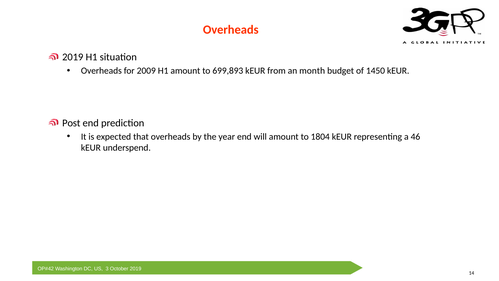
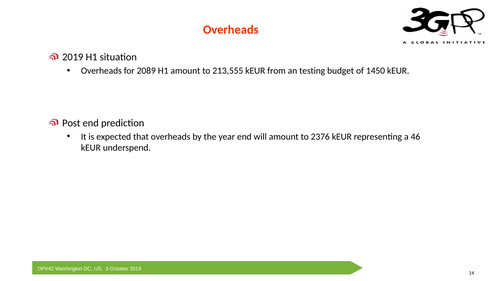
2009: 2009 -> 2089 (146, 71)
699,893: 699,893 -> 213,555 (228, 71)
month: month -> testing (312, 71)
1804: 1804 -> 2376 (320, 136)
